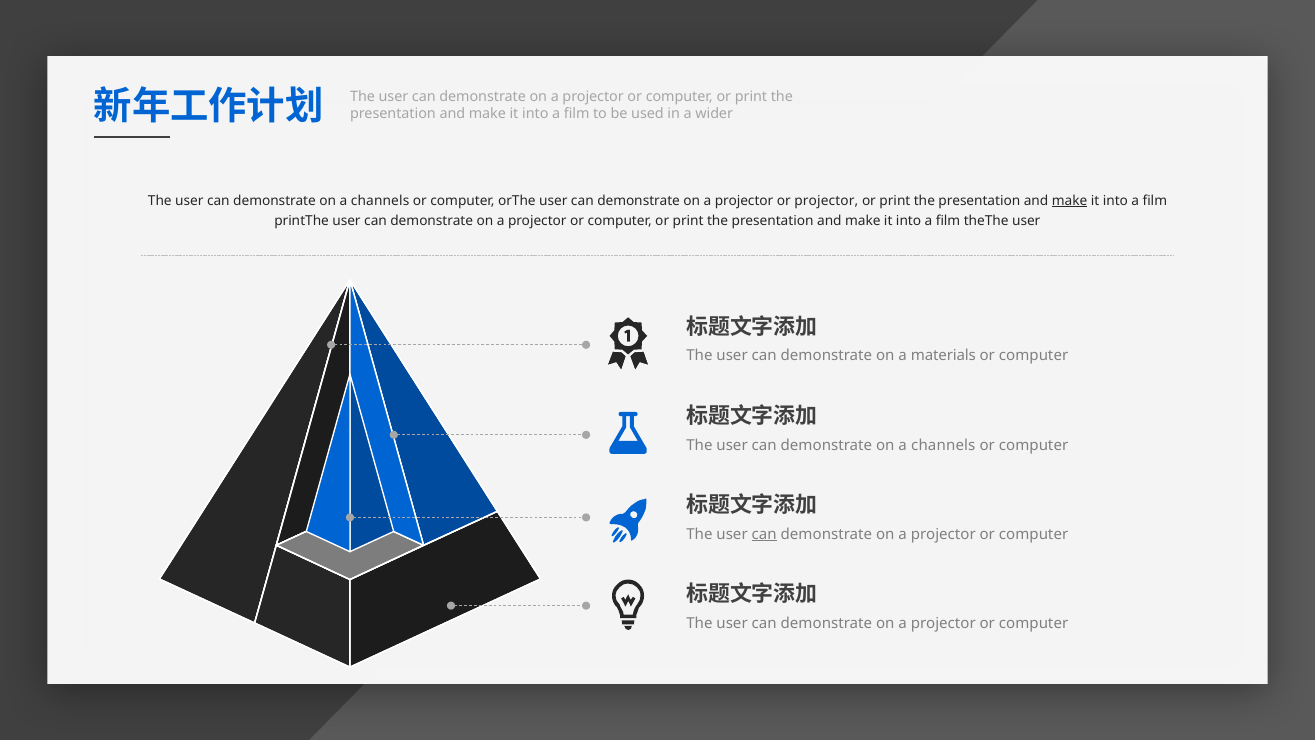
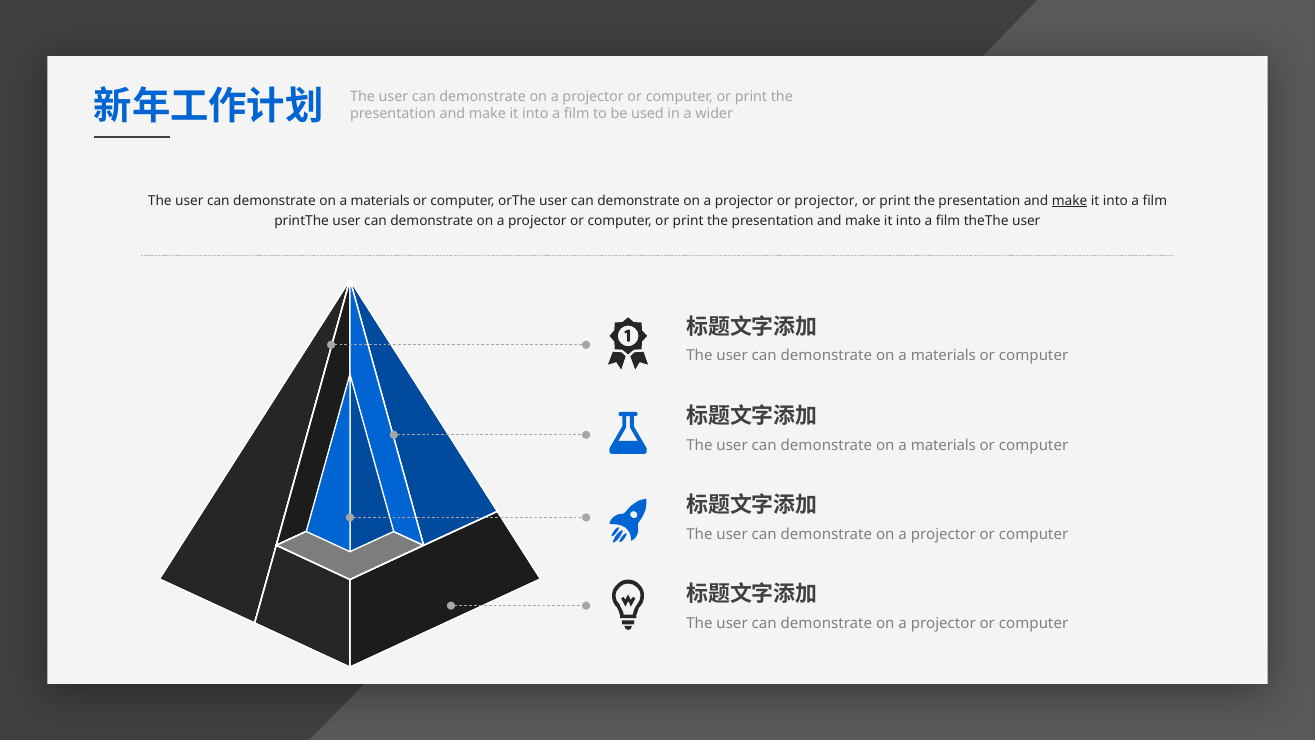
channels: channels -> materials (380, 201)
channels: channels -> materials (943, 445)
can underline: present -> none (764, 534)
